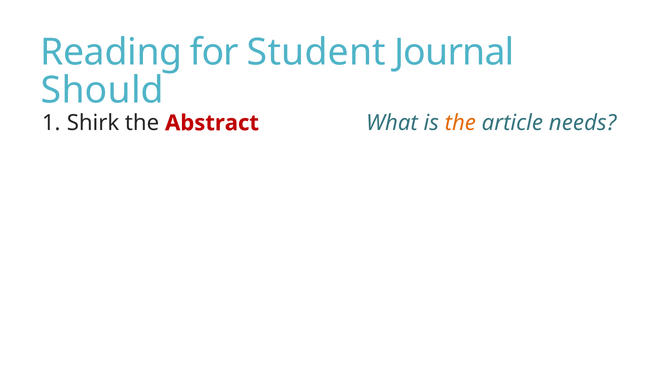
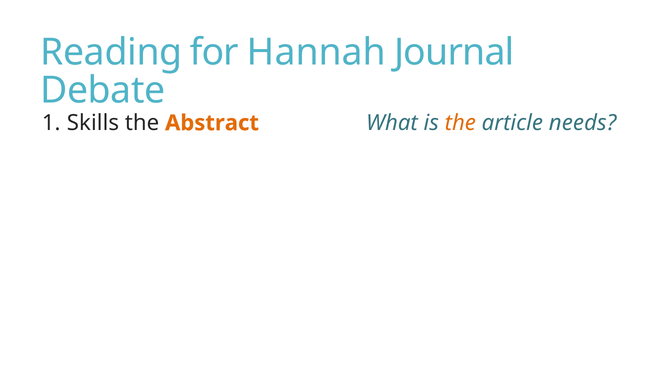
Student: Student -> Hannah (316, 52)
Should: Should -> Debate (103, 91)
Shirk: Shirk -> Skills (93, 123)
Abstract colour: red -> orange (212, 123)
